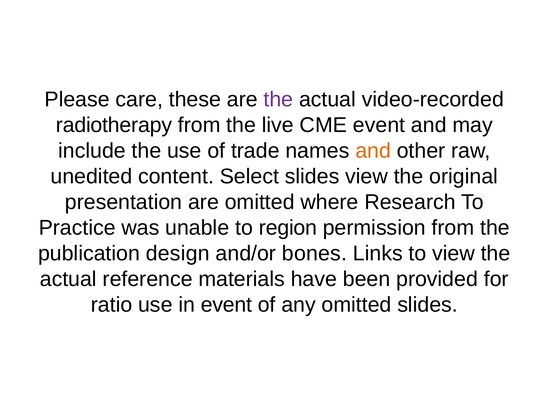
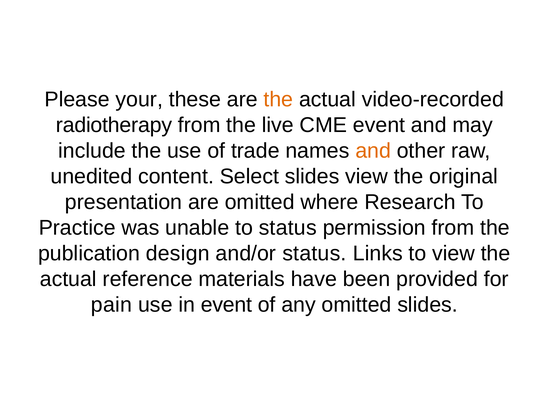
care: care -> your (139, 99)
the colour: purple -> orange (278, 99)
to region: region -> status (288, 228)
and/or bones: bones -> status (314, 253)
ratio: ratio -> pain (111, 304)
